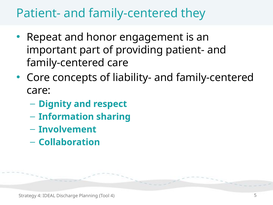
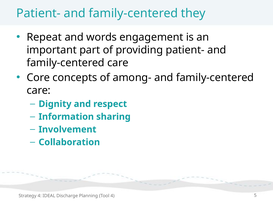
honor: honor -> words (102, 37)
liability-: liability- -> among- (132, 78)
